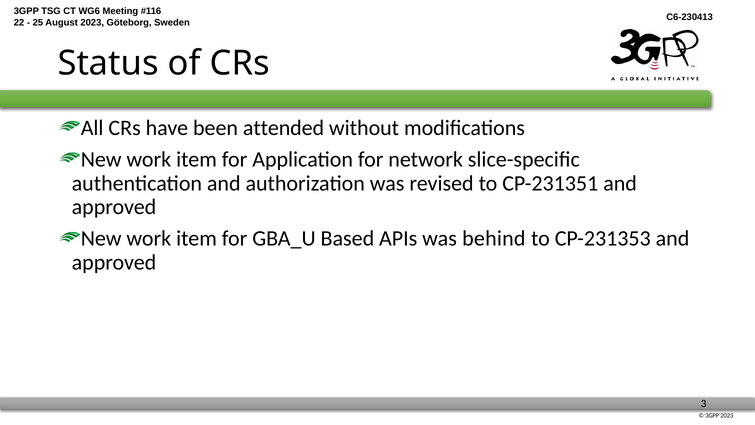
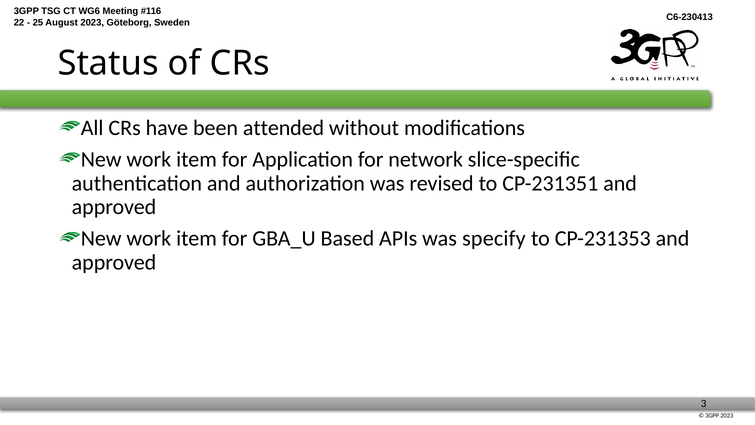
behind: behind -> specify (494, 239)
